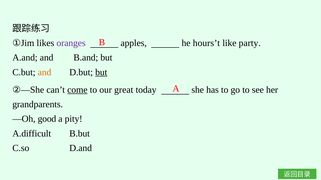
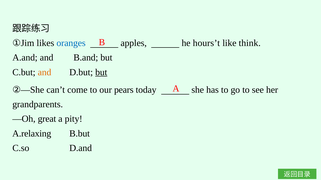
oranges colour: purple -> blue (71, 43)
party: party -> think (250, 43)
come underline: present -> none (77, 90)
great: great -> pears (124, 90)
good: good -> great (47, 119)
A.difficult: A.difficult -> A.relaxing (32, 134)
